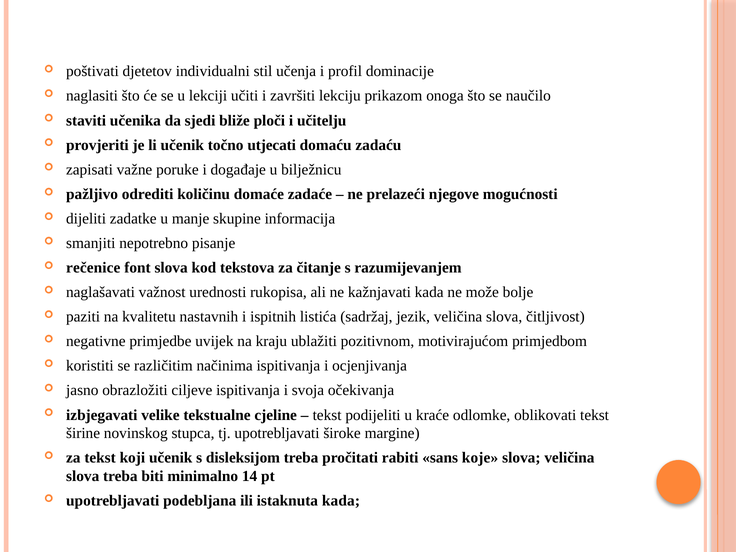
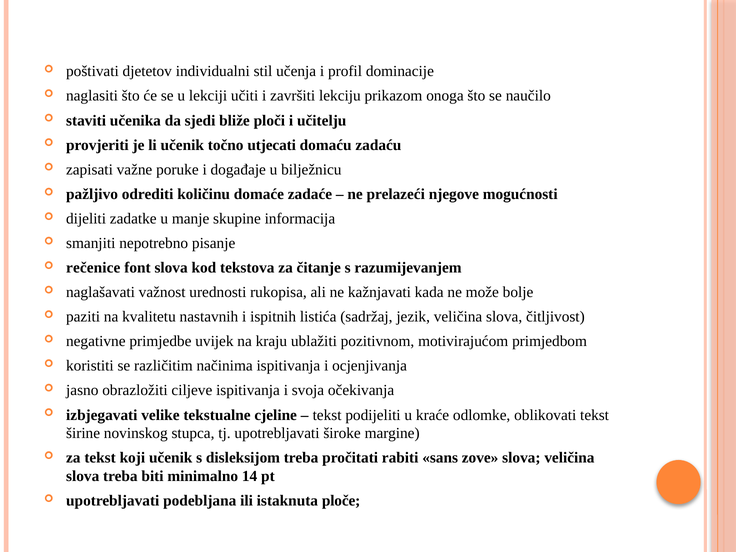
koje: koje -> zove (480, 458)
istaknuta kada: kada -> ploče (341, 501)
